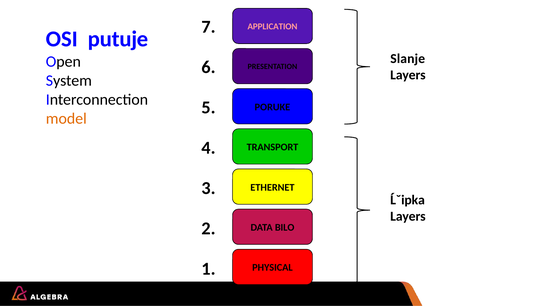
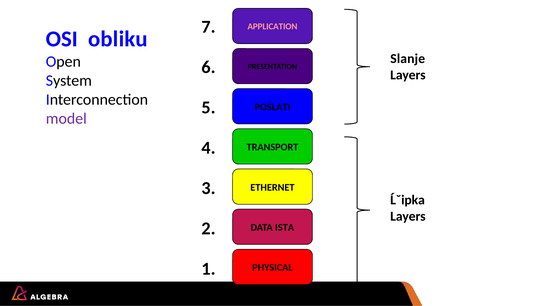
putuje: putuje -> obliku (118, 39)
PORUKE: PORUKE -> POSLATI (272, 107)
model colour: orange -> purple (66, 119)
BILO: BILO -> ISTA (285, 228)
